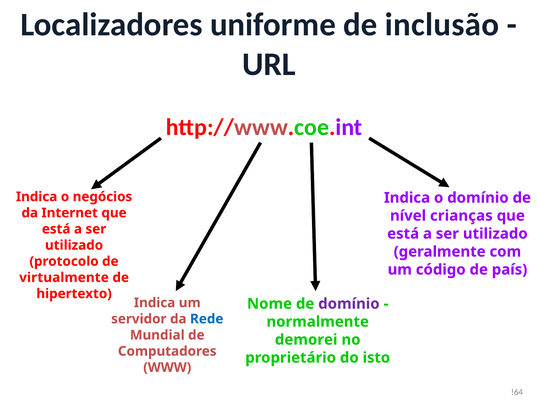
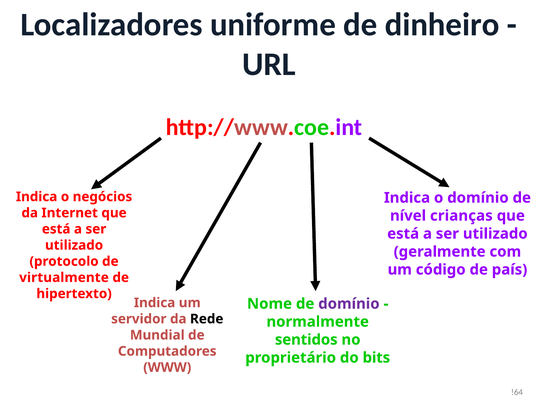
inclusão: inclusão -> dinheiro (442, 25)
Rede colour: blue -> black (207, 319)
demorei: demorei -> sentidos (306, 339)
isto: isto -> bits (376, 357)
